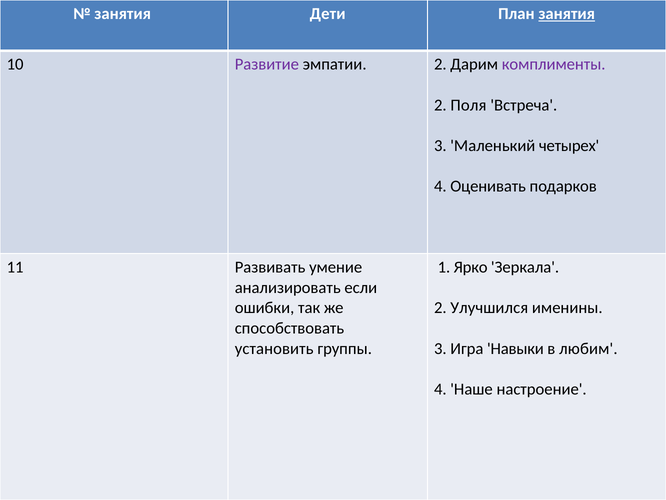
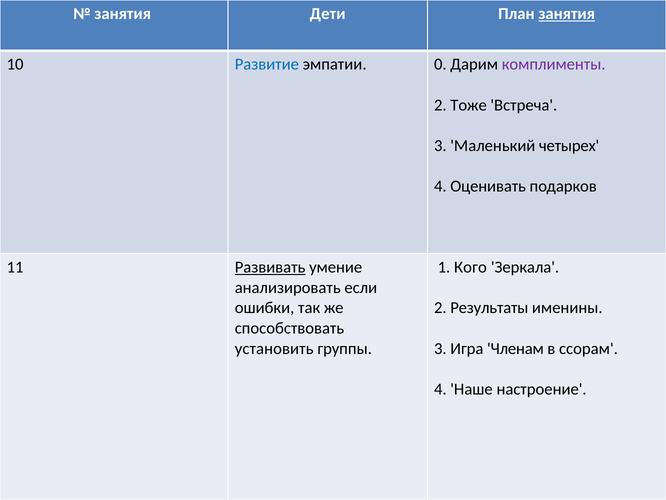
Развитие colour: purple -> blue (267, 64)
эмпатии 2: 2 -> 0 (440, 64)
Поля: Поля -> Тоже (469, 105)
Развивать underline: none -> present (270, 267)
Ярко: Ярко -> Кого (470, 267)
Улучшился: Улучшился -> Результаты (489, 308)
Навыки: Навыки -> Членам (515, 348)
любим: любим -> ссорам (588, 348)
